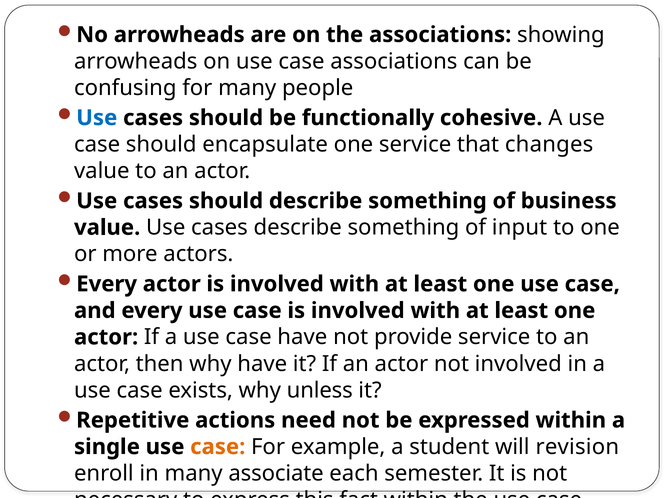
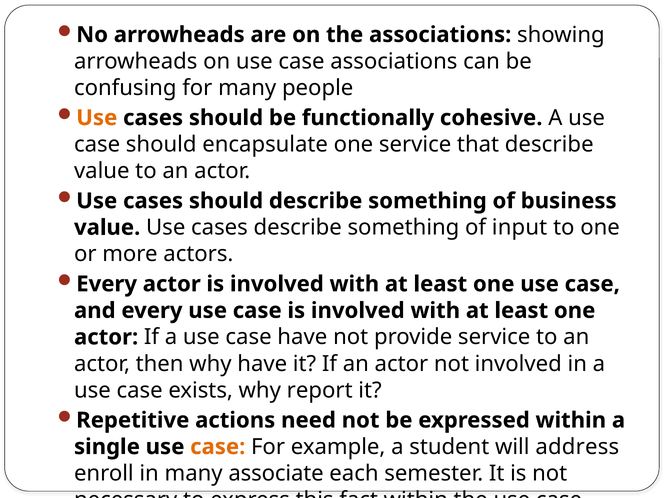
Use colour: blue -> orange (97, 118)
that changes: changes -> describe (549, 144)
why unless: unless -> report (320, 390)
revision: revision -> address (577, 447)
